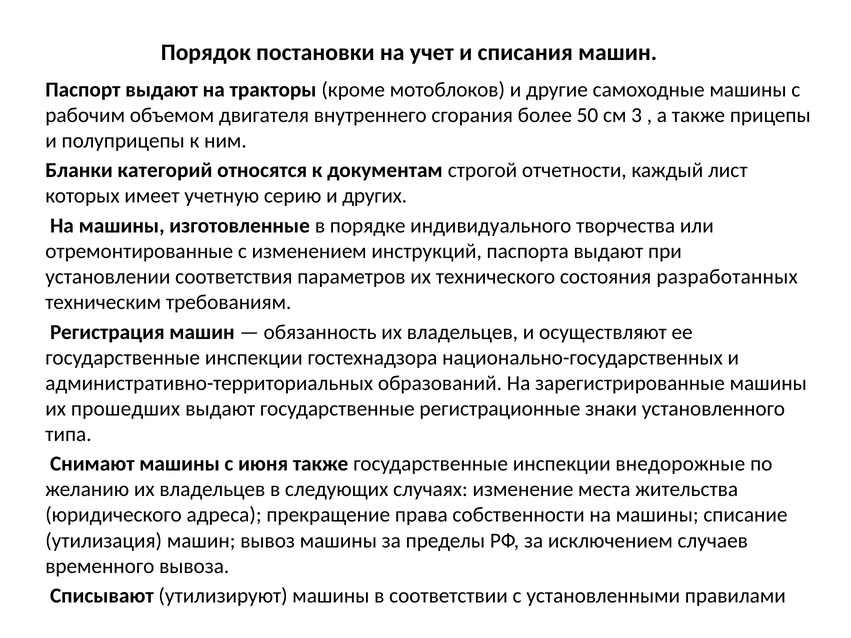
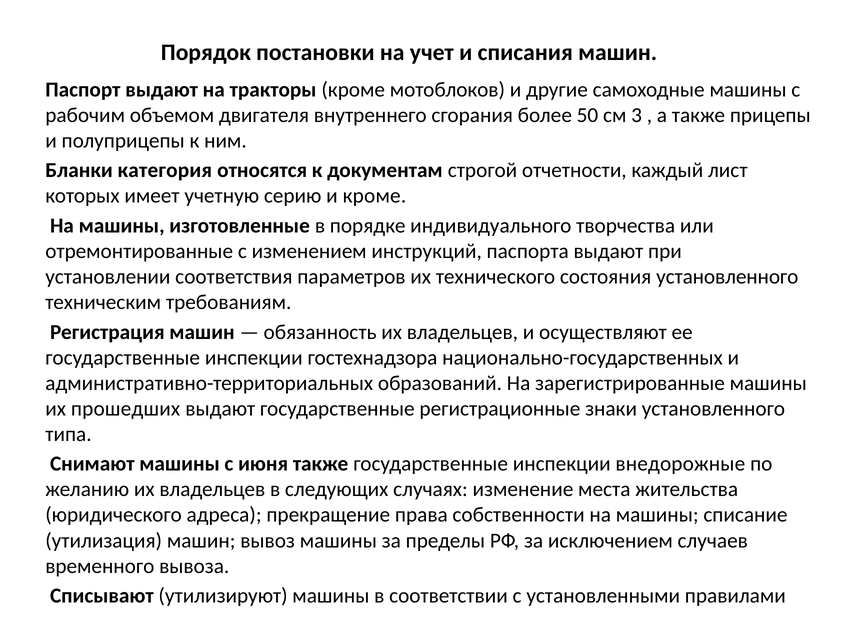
категорий: категорий -> категория (165, 171)
и других: других -> кроме (374, 196)
состояния разработанных: разработанных -> установленного (727, 277)
